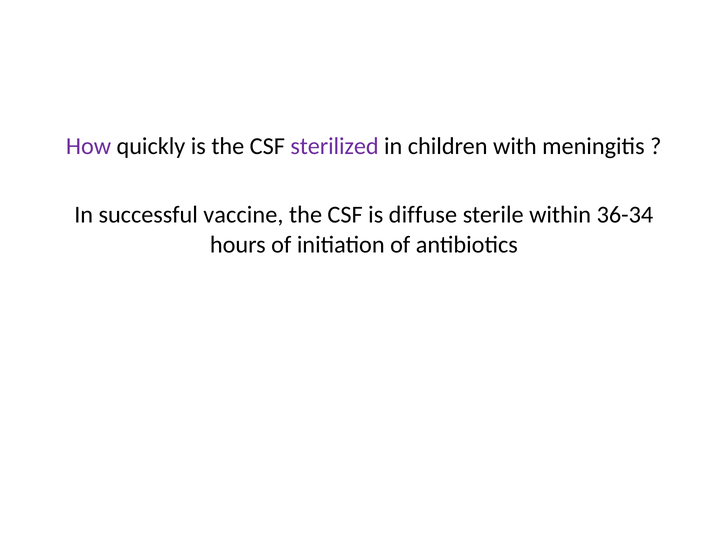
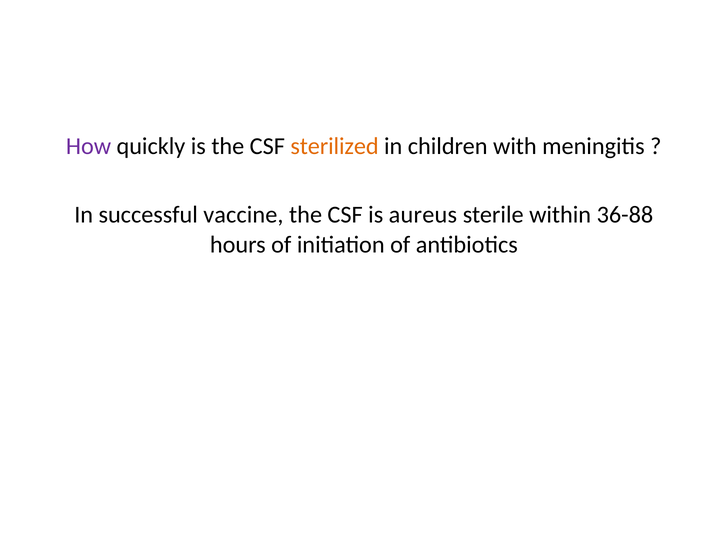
sterilized colour: purple -> orange (335, 146)
diffuse: diffuse -> aureus (423, 215)
36-34: 36-34 -> 36-88 (625, 215)
